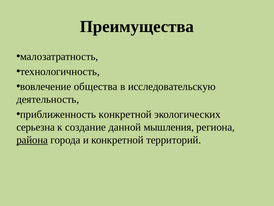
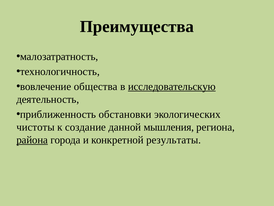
исследовательскую underline: none -> present (172, 86)
приближенность конкретной: конкретной -> обстановки (125, 114)
серьезна: серьезна -> чистоты (36, 127)
территорий: территорий -> результаты (174, 140)
